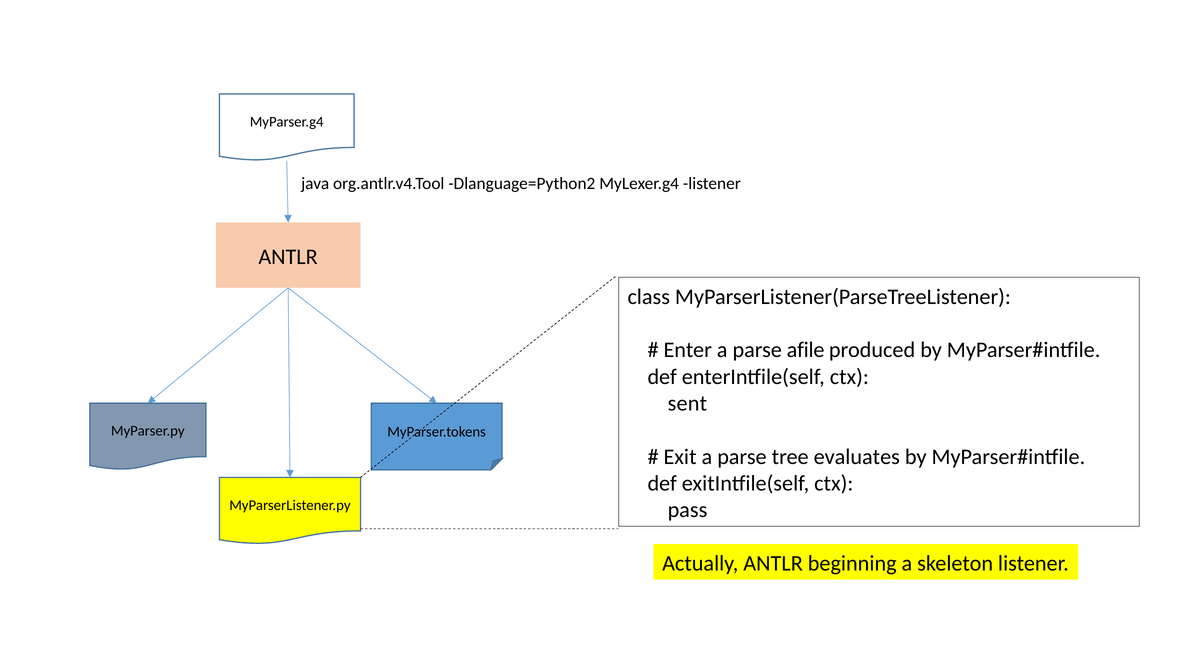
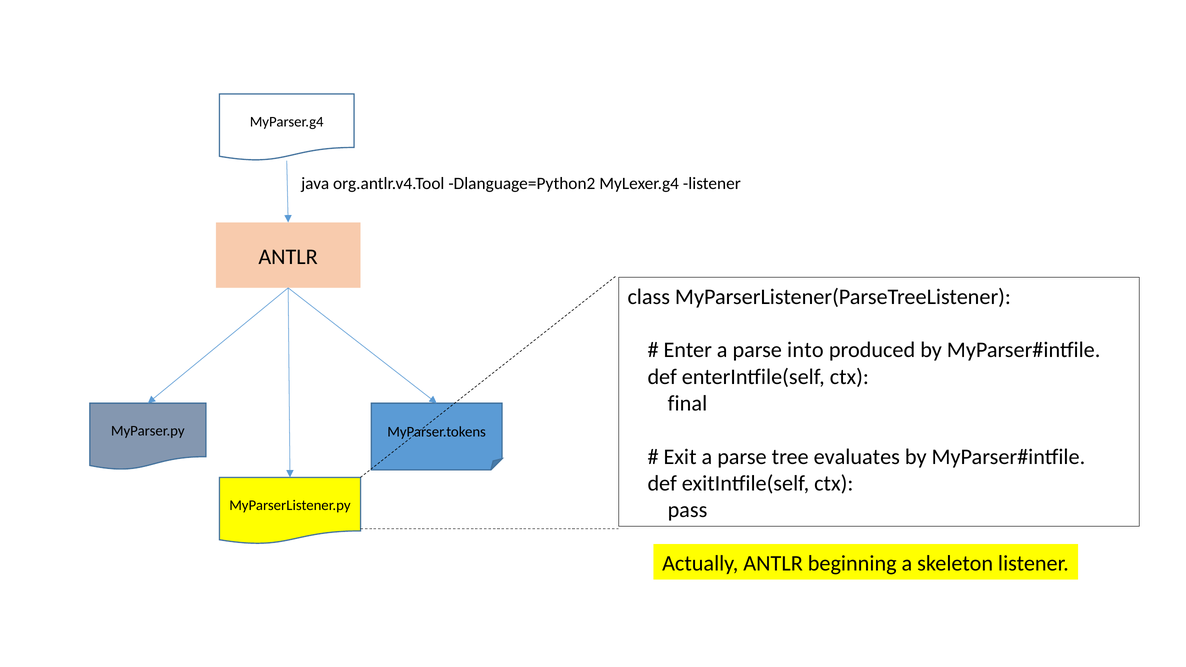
afile: afile -> into (805, 350)
sent: sent -> final (687, 403)
